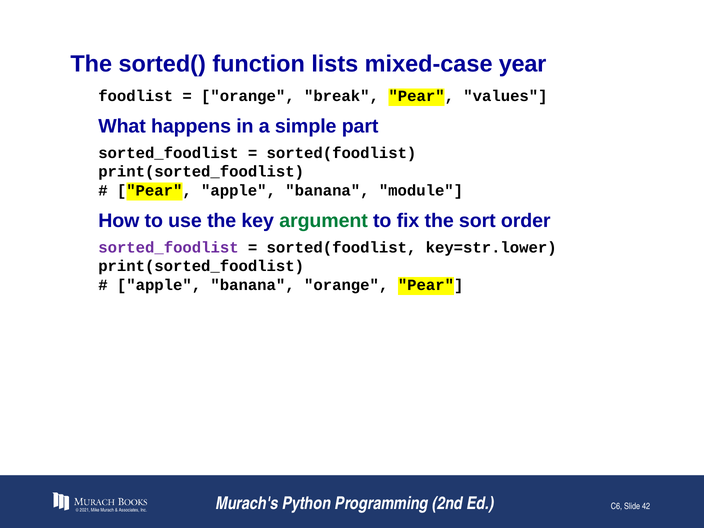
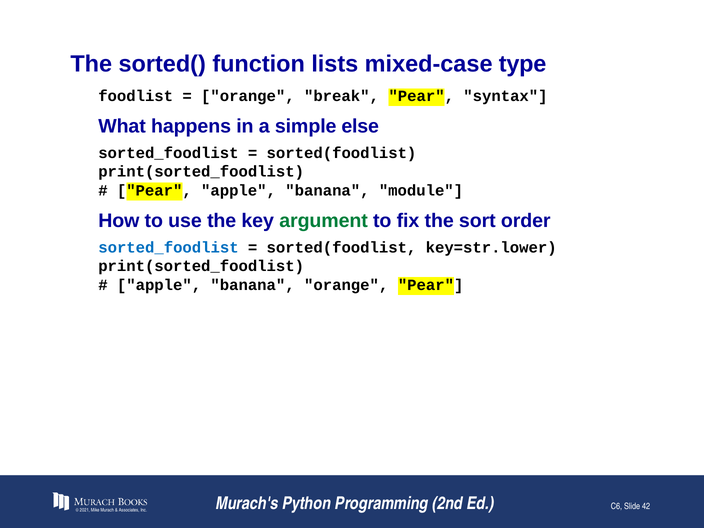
year: year -> type (523, 64)
values: values -> syntax (505, 96)
part: part -> else (360, 126)
sorted_foodlist colour: purple -> blue (168, 248)
